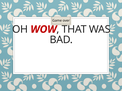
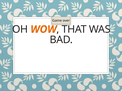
WOW colour: red -> orange (44, 29)
